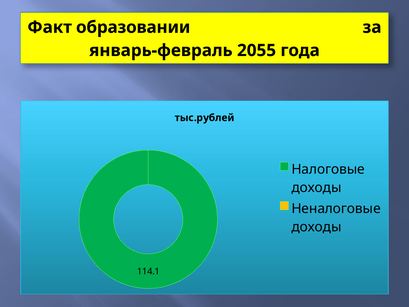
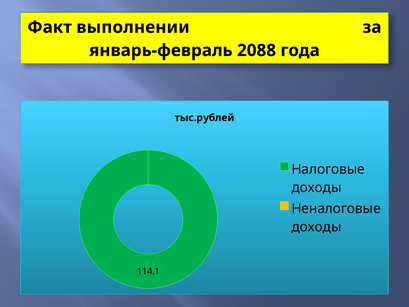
образовании: образовании -> выполнении (133, 27)
2055: 2055 -> 2088 (257, 50)
